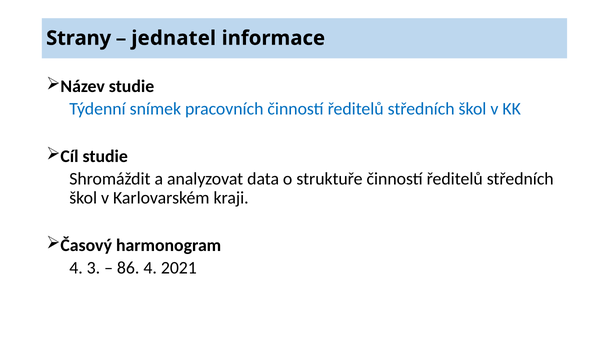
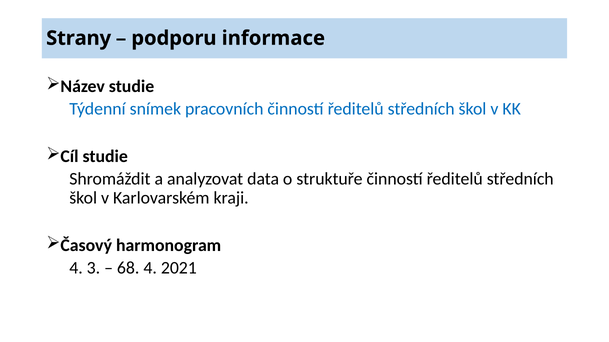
jednatel: jednatel -> podporu (174, 38)
86: 86 -> 68 (128, 268)
